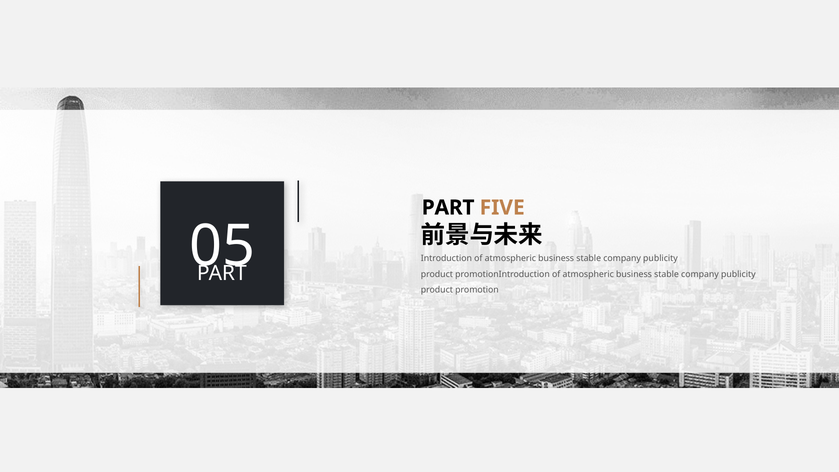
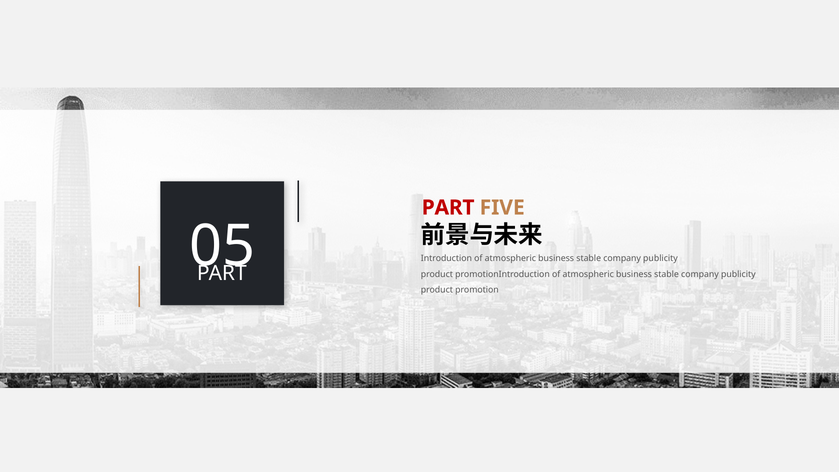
PART colour: black -> red (448, 208)
